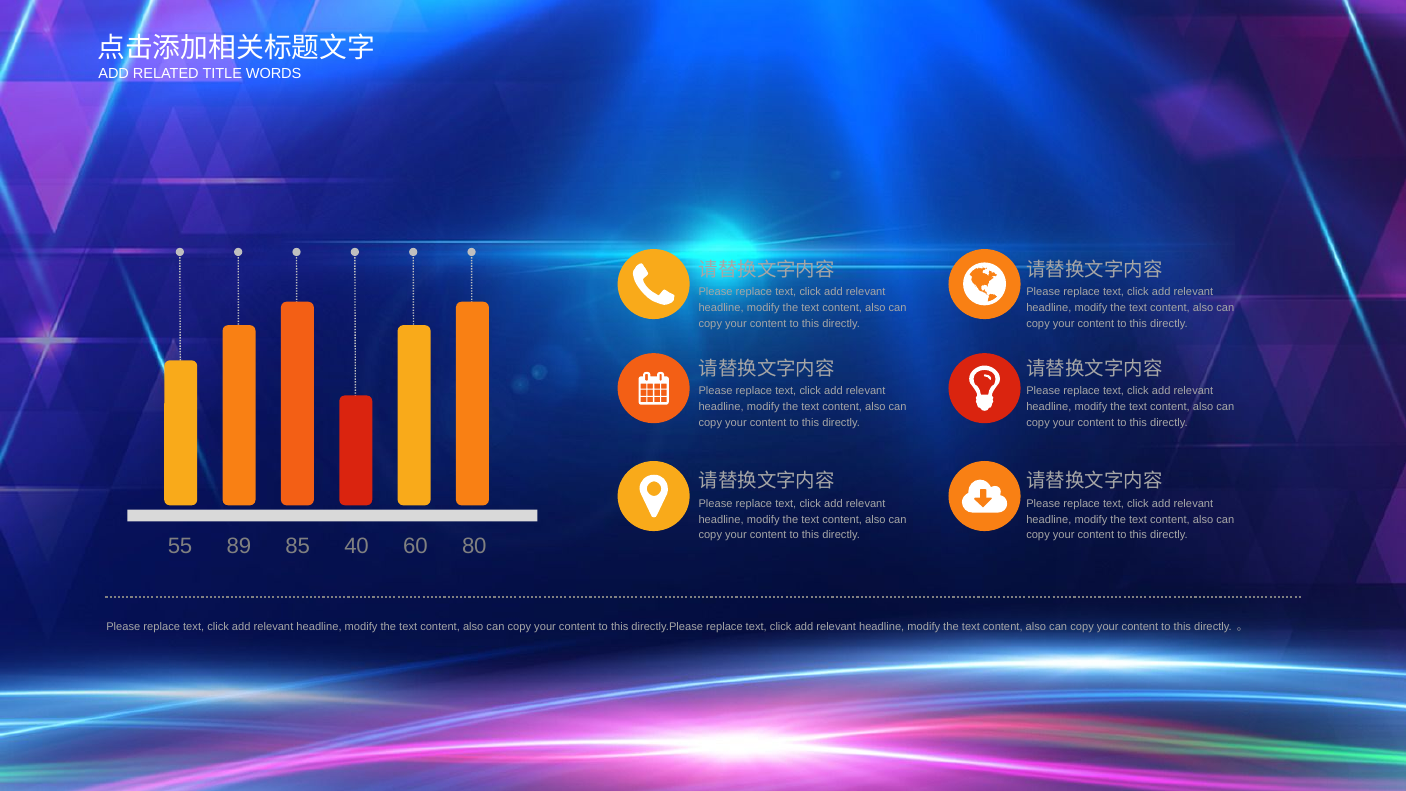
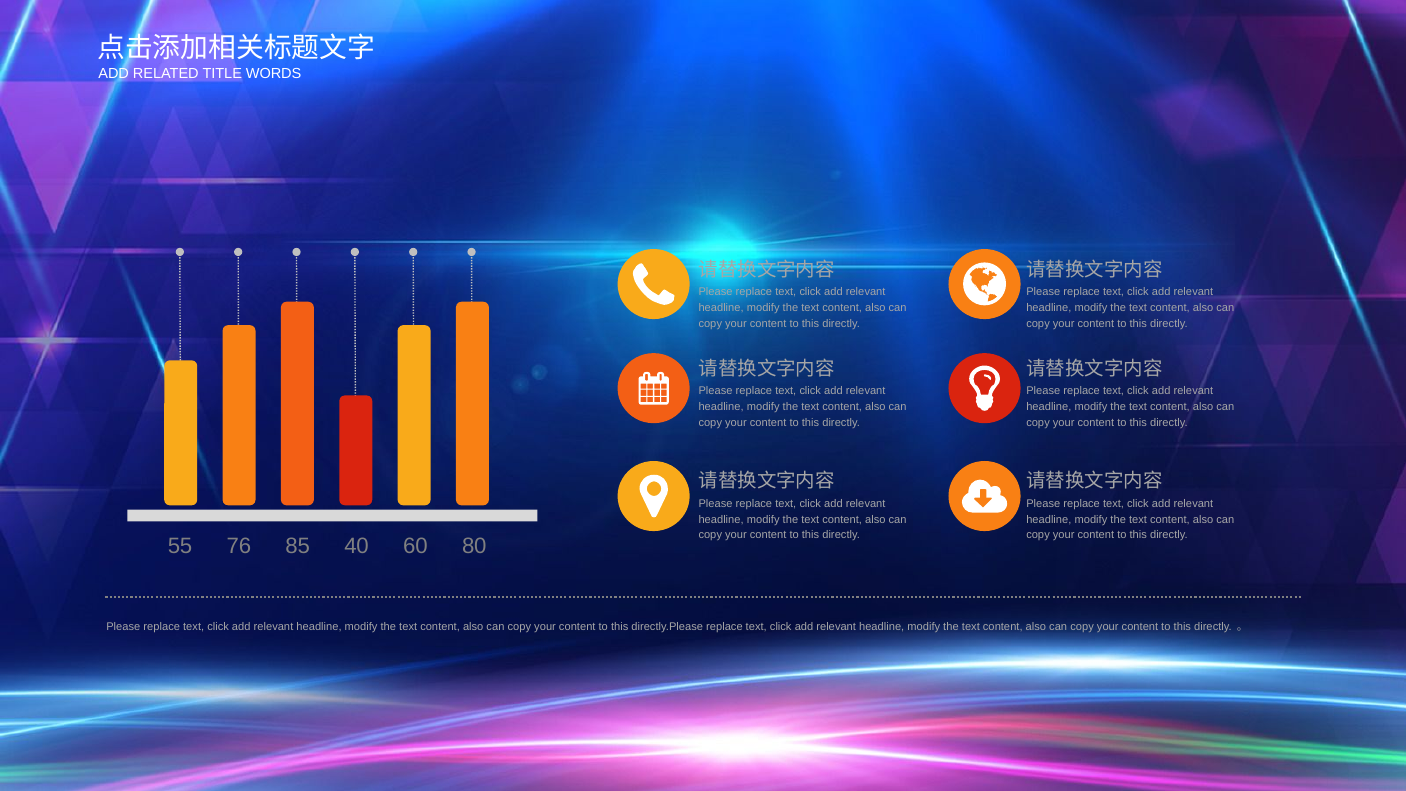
89: 89 -> 76 (239, 546)
